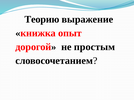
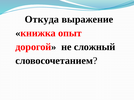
Теорию: Теорию -> Откуда (42, 19)
простым: простым -> сложный (95, 47)
